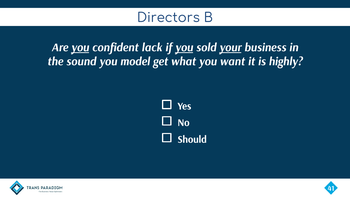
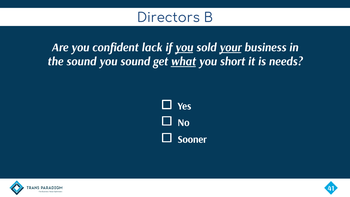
you underline: present -> none (80, 48)
you model: model -> sound (135, 62)
what underline: none -> present (183, 62)
want: want -> short (232, 62)
highly: highly -> needs (286, 62)
Should: Should -> Sooner (192, 139)
